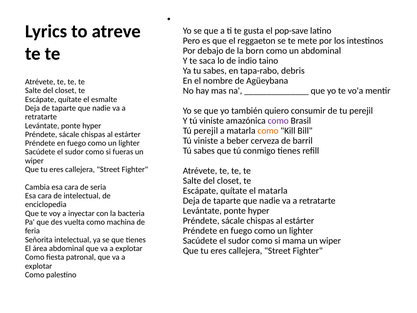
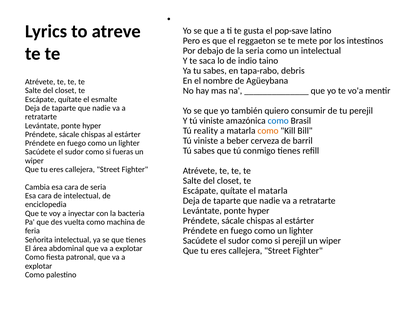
la born: born -> seria (255, 51)
un abdominal: abdominal -> intelectual (321, 51)
como colour: purple -> blue (278, 121)
Tú perejil: perejil -> reality (206, 131)
si mama: mama -> perejil (294, 241)
